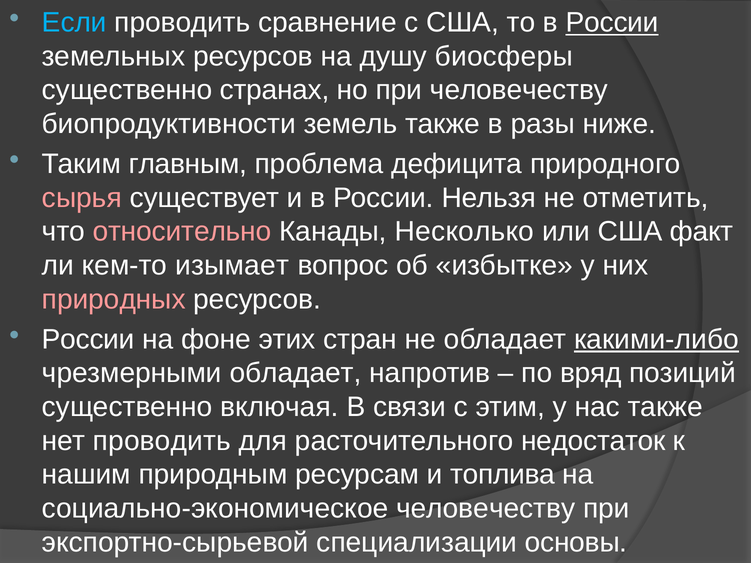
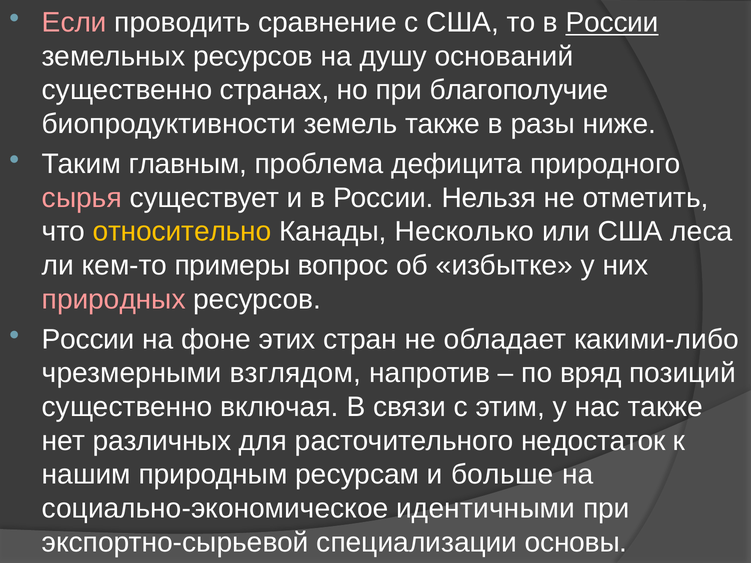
Если colour: light blue -> pink (74, 23)
биосферы: биосферы -> оснований (504, 56)
при человечеству: человечеству -> благополучие (519, 90)
относительно colour: pink -> yellow (182, 232)
факт: факт -> леса (701, 232)
изымает: изымает -> примеры (232, 266)
какими-либо underline: present -> none (657, 340)
чрезмерными обладает: обладает -> взглядом (295, 373)
нет проводить: проводить -> различных (162, 441)
топлива: топлива -> больше (502, 475)
социально-экономическое человечеству: человечеству -> идентичными (486, 509)
